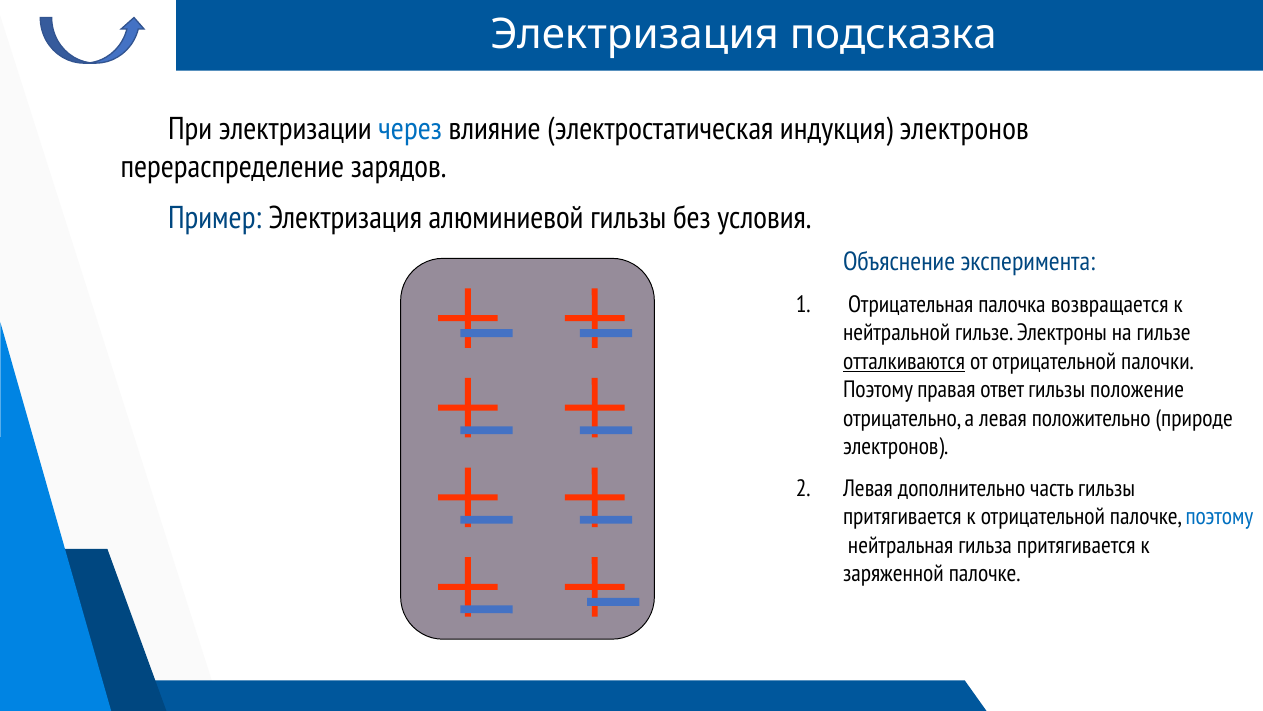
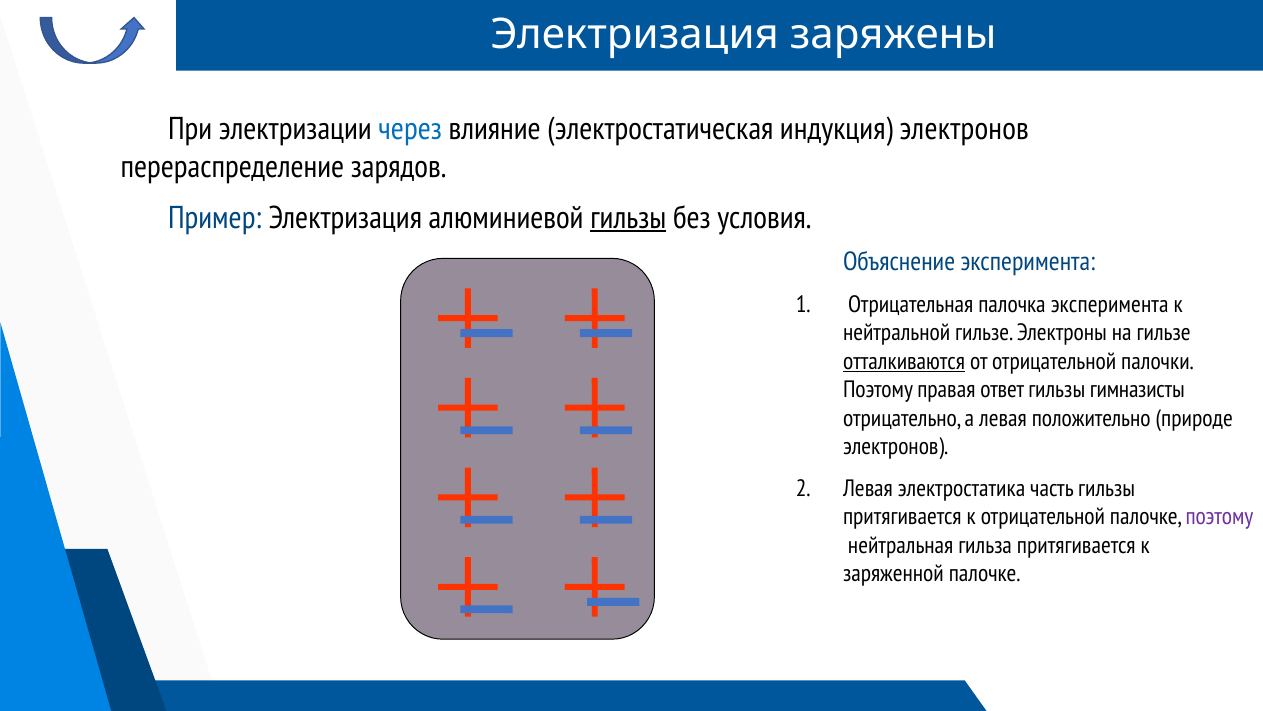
подсказка: подсказка -> заряжены (893, 35)
гильзы underline: none -> present (628, 218)
палочка возвращается: возвращается -> эксперимента (1110, 304)
положение: положение -> гимназисты (1137, 390)
дополнительно: дополнительно -> электростатика (962, 488)
поэтому colour: blue -> purple (1219, 516)
